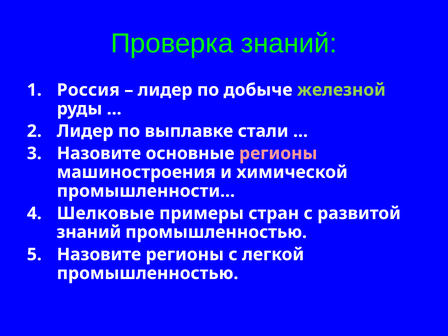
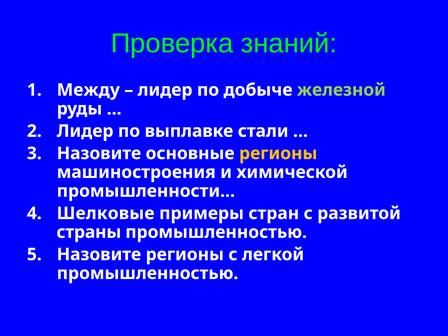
Россия: Россия -> Между (88, 90)
регионы colour: pink -> yellow (278, 153)
знаний: знаний -> страны (89, 232)
